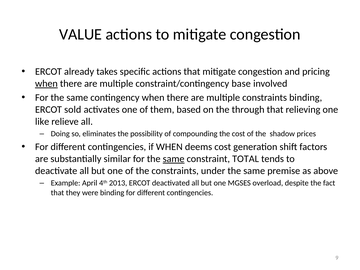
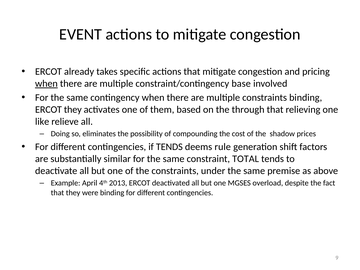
VALUE: VALUE -> EVENT (81, 34)
ERCOT sold: sold -> they (73, 110)
if WHEN: WHEN -> TENDS (169, 147)
deems cost: cost -> rule (223, 147)
same underline: present -> none (174, 159)
